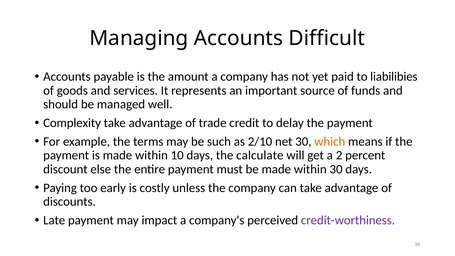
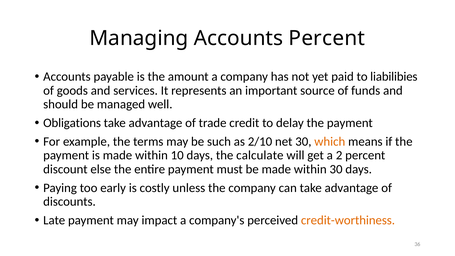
Accounts Difficult: Difficult -> Percent (327, 38)
Complexity: Complexity -> Obligations (72, 123)
credit-worthiness colour: purple -> orange (348, 220)
